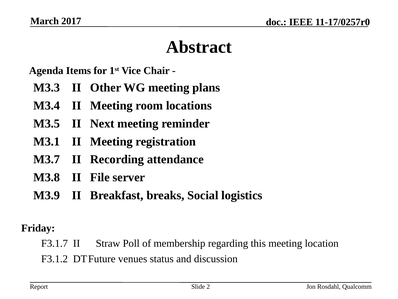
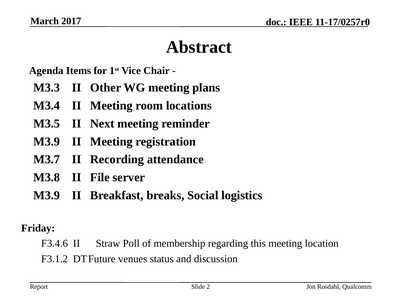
M3.1: M3.1 -> M3.9 (47, 141)
F3.1.7: F3.1.7 -> F3.4.6 (55, 243)
